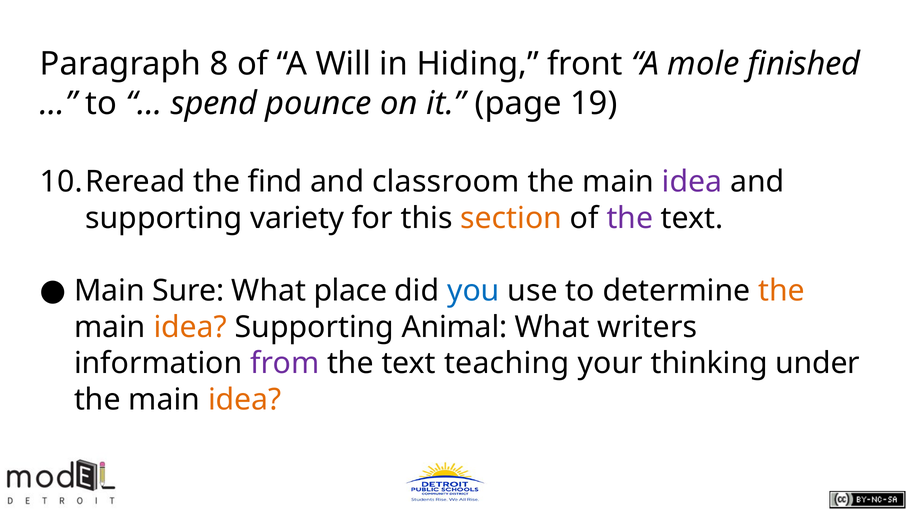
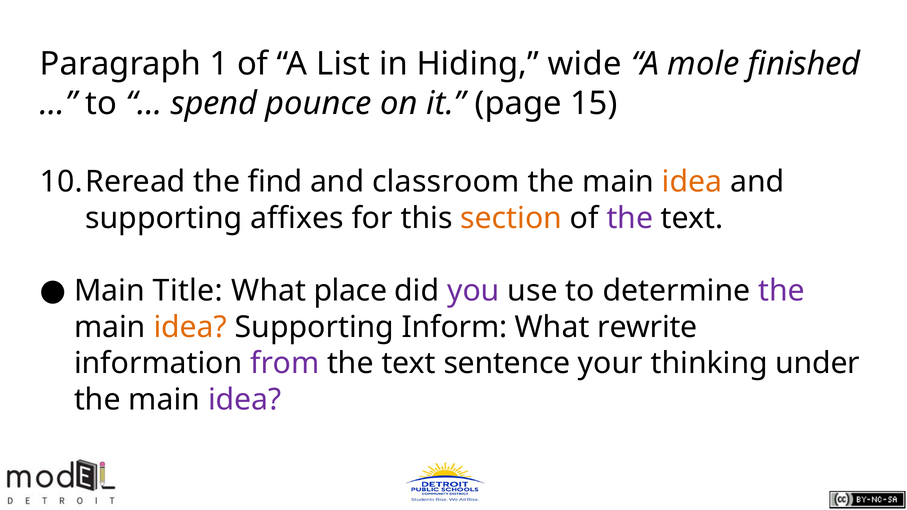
8: 8 -> 1 (219, 64)
Will: Will -> List (343, 64)
front: front -> wide (585, 64)
19: 19 -> 15 (594, 103)
idea colour: purple -> orange (692, 182)
variety: variety -> affixes (297, 218)
Sure: Sure -> Title (188, 291)
you colour: blue -> purple (473, 291)
the colour: orange -> purple (782, 291)
Animal: Animal -> Inform (455, 327)
writers: writers -> rewrite (647, 327)
teaching: teaching -> sentence (507, 363)
idea colour: orange -> purple (245, 400)
